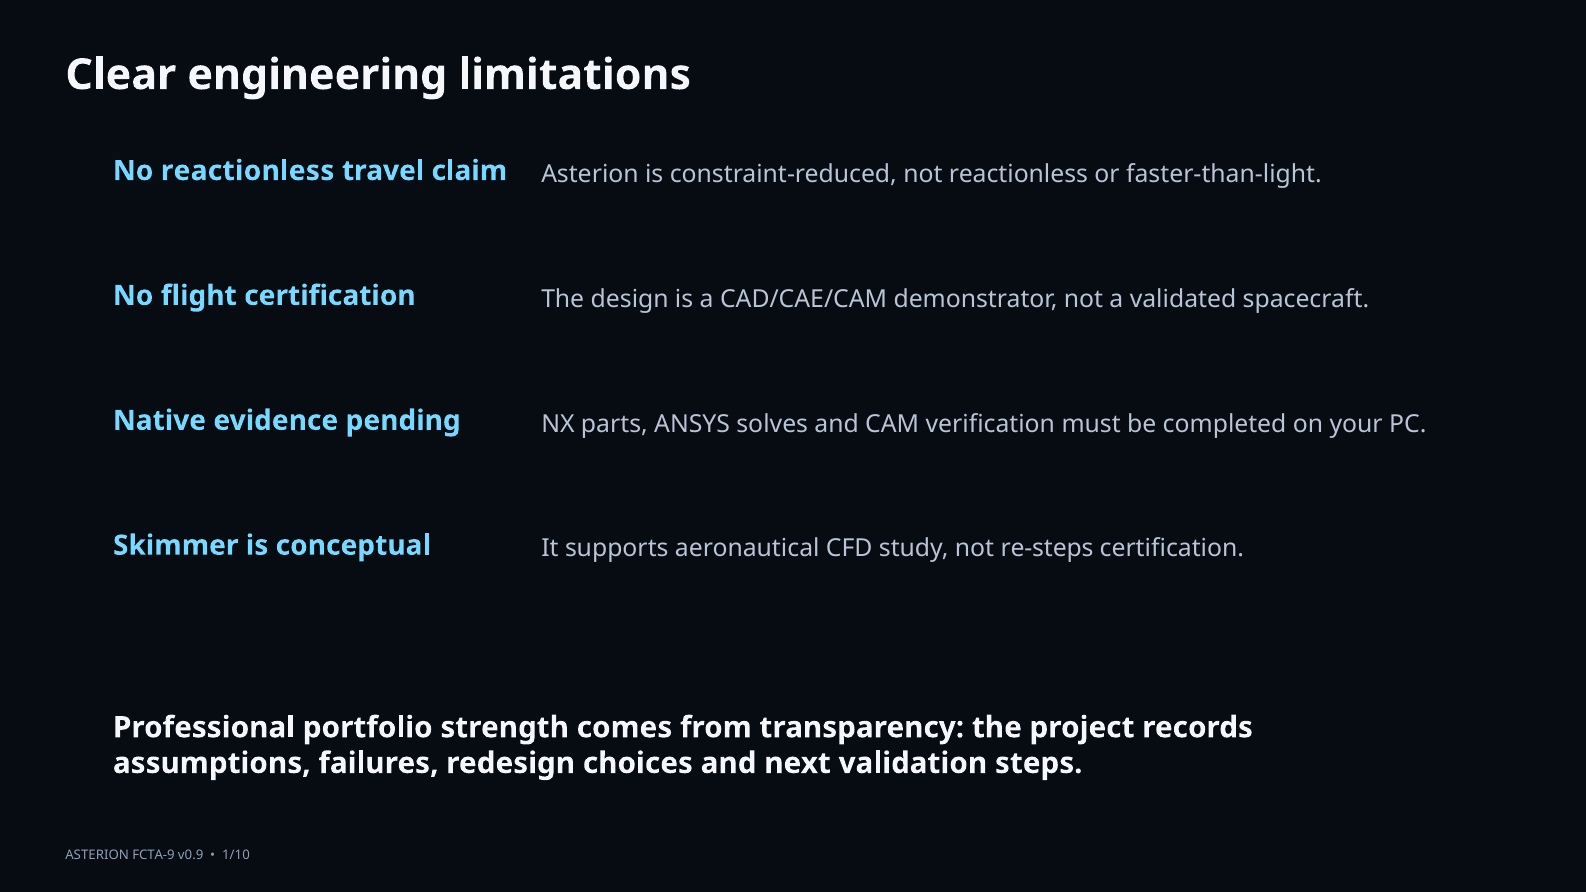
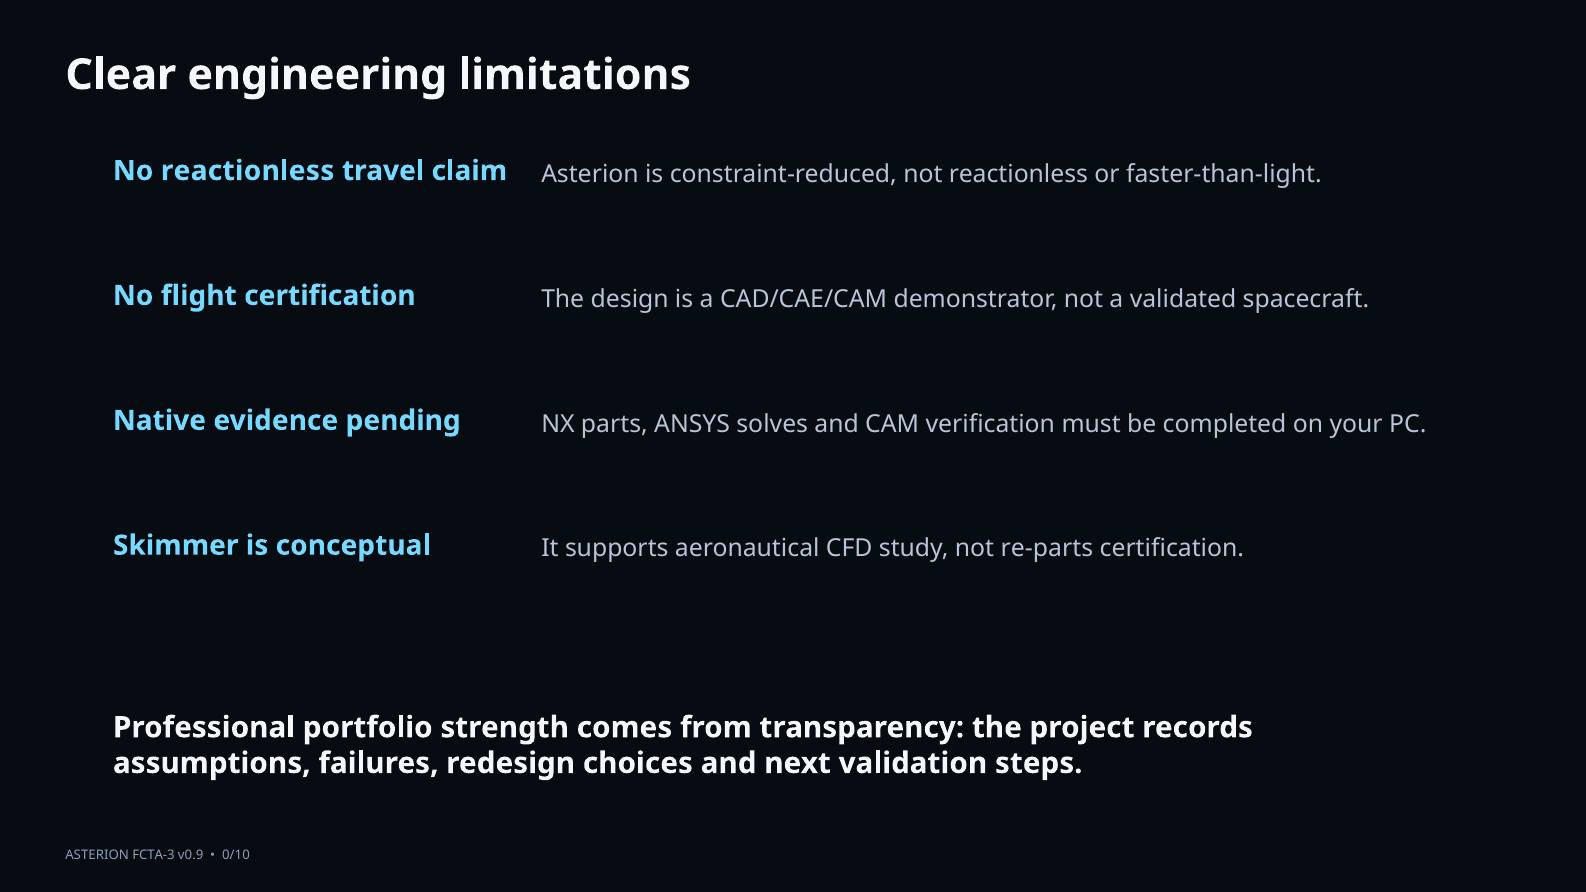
re-steps: re-steps -> re-parts (1047, 549)
FCTA-9: FCTA-9 -> FCTA-3 (154, 855)
1/10: 1/10 -> 0/10 (236, 855)
